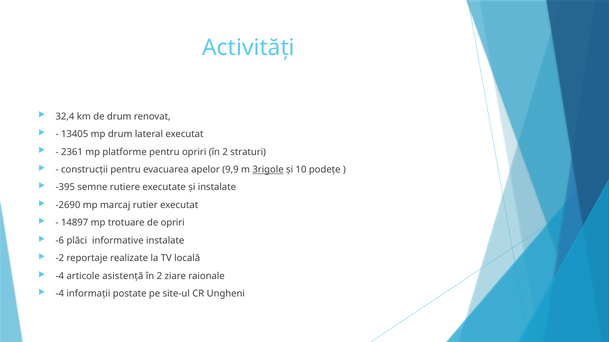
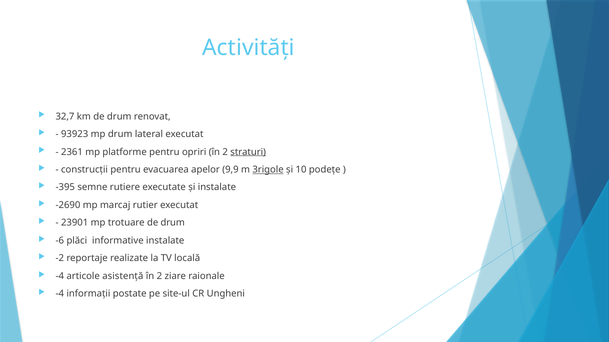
32,4: 32,4 -> 32,7 (65, 117)
13405: 13405 -> 93923 (75, 134)
straturi underline: none -> present (248, 152)
14897: 14897 -> 23901 (75, 223)
trotuare de opriri: opriri -> drum (173, 223)
